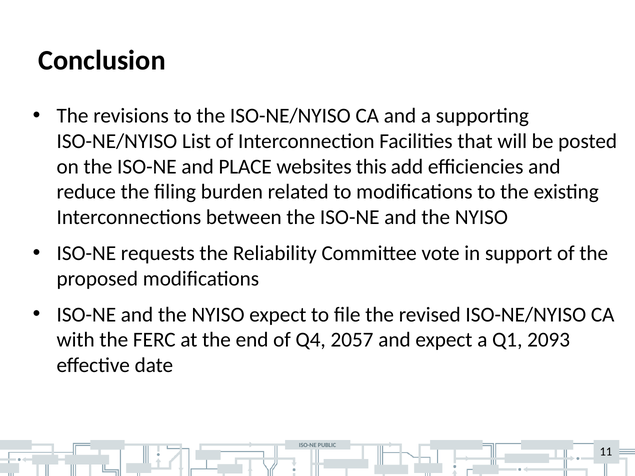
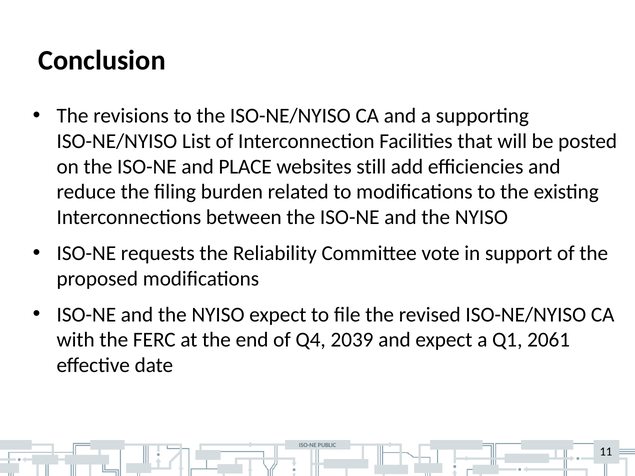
this: this -> still (371, 167)
2057: 2057 -> 2039 (352, 340)
2093: 2093 -> 2061 (549, 340)
